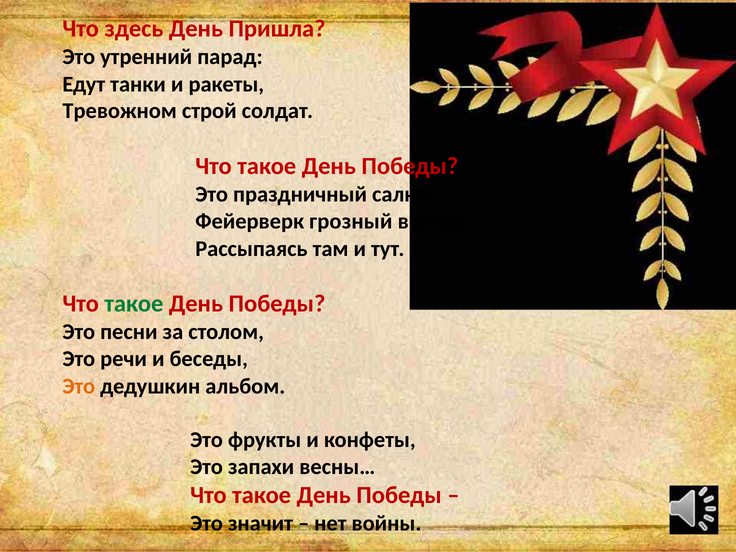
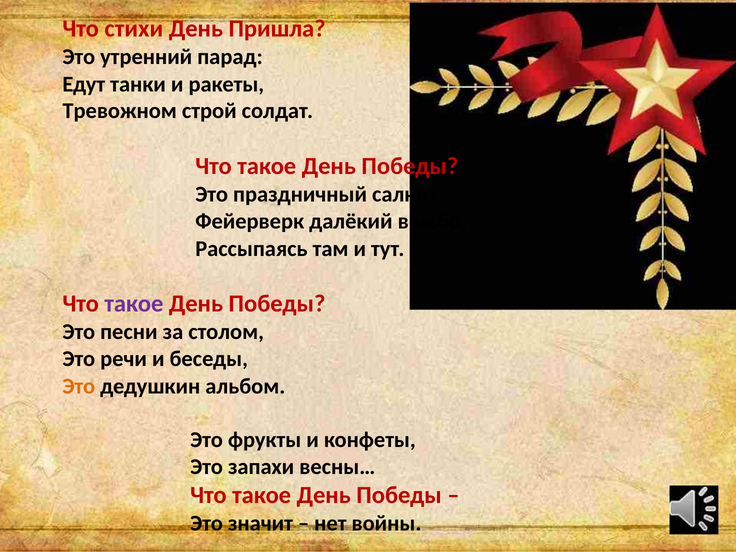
здесь: здесь -> стихи (134, 29)
грозный: грозный -> далёкий (351, 221)
такое colour: green -> purple (134, 304)
